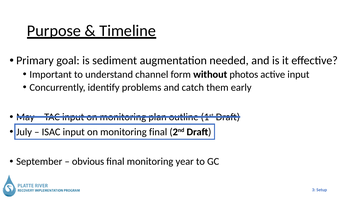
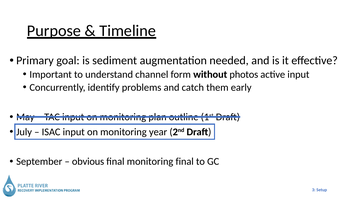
monitoring final: final -> year (158, 132)
monitoring year: year -> final (185, 162)
